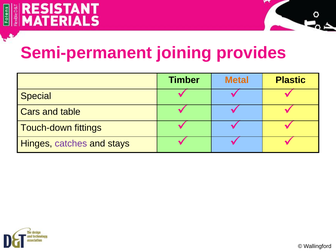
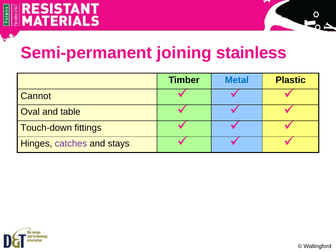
provides: provides -> stainless (251, 53)
Metal colour: orange -> blue (237, 80)
Special: Special -> Cannot (36, 96)
Cars: Cars -> Oval (30, 112)
